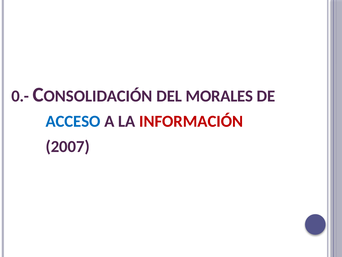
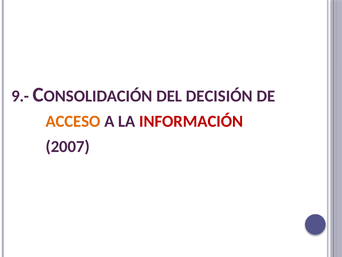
0.-: 0.- -> 9.- (20, 96)
MORALES: MORALES -> DECISIÓN (219, 96)
ACCESO colour: blue -> orange (73, 121)
